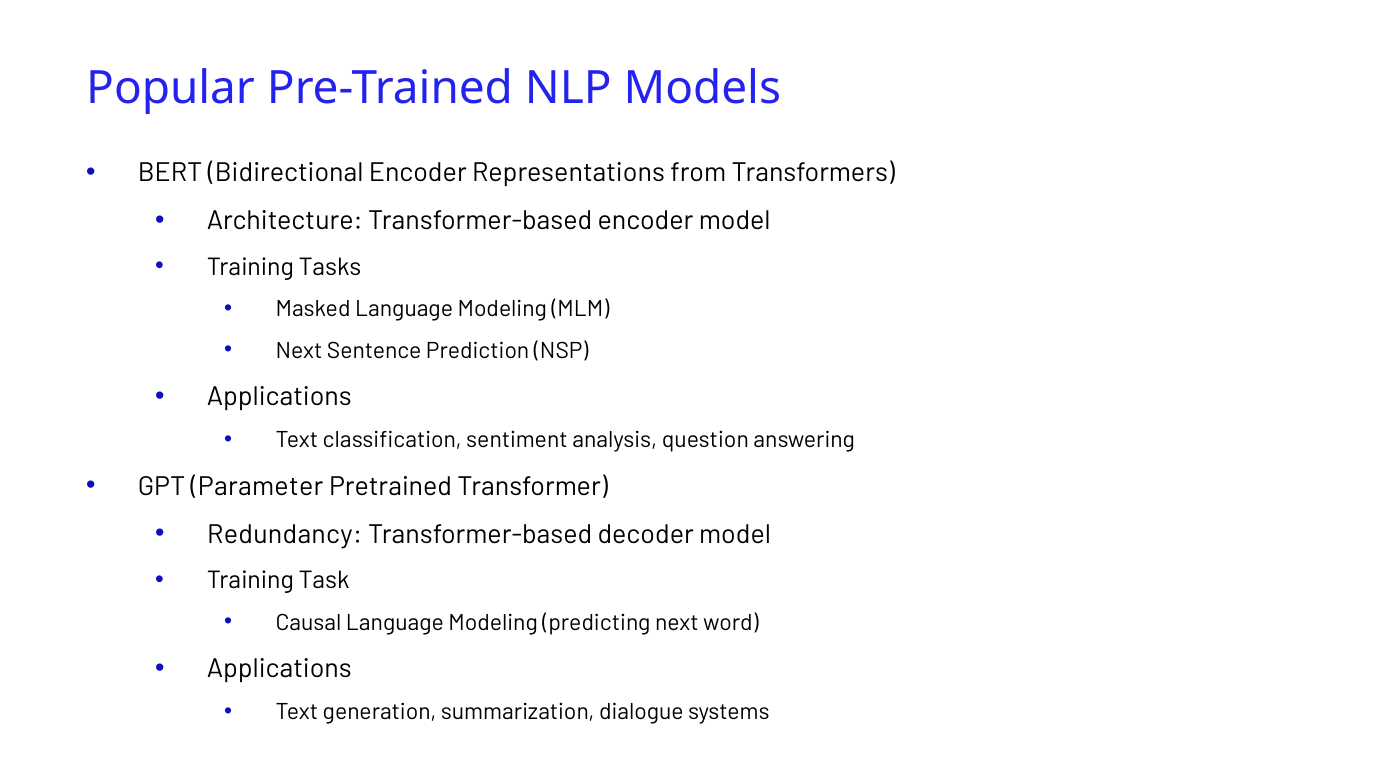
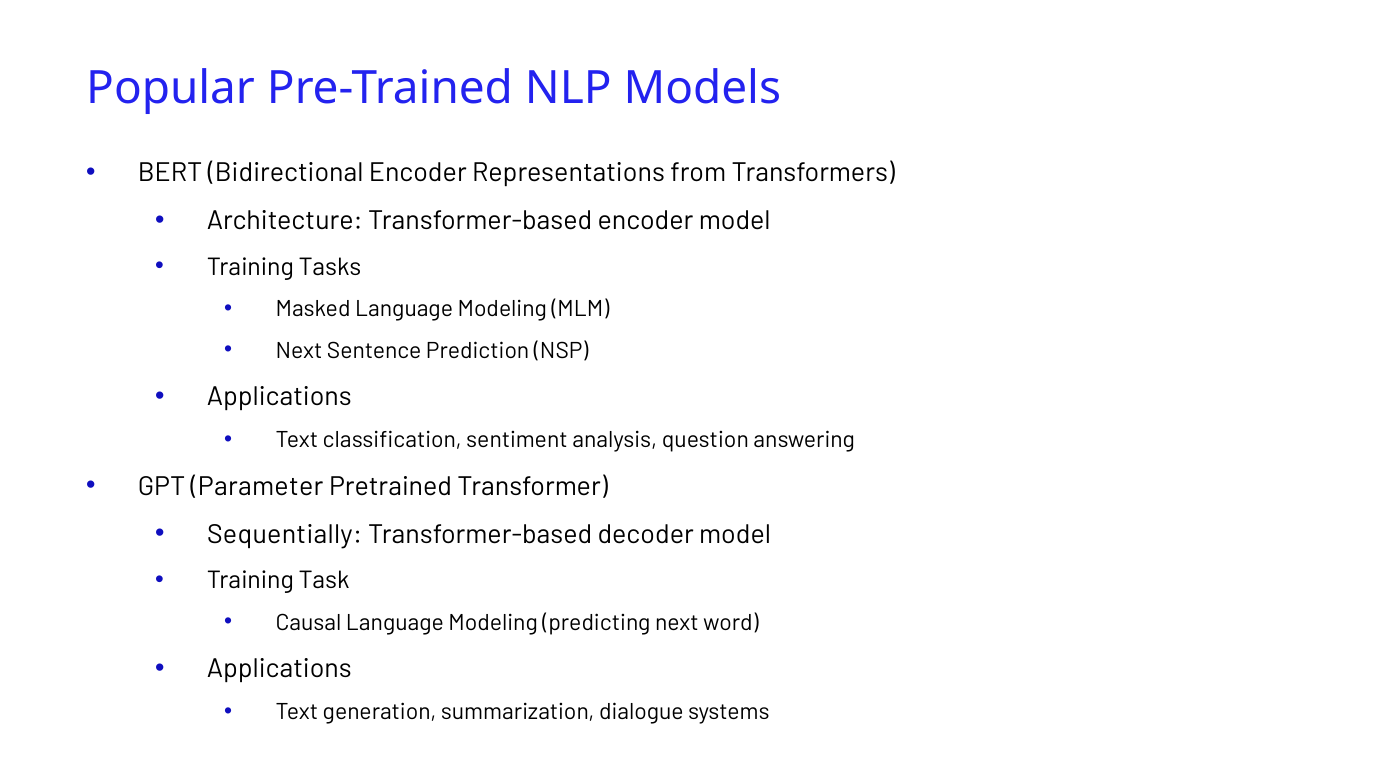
Redundancy: Redundancy -> Sequentially (285, 535)
